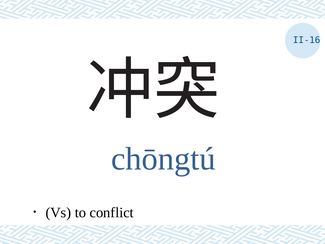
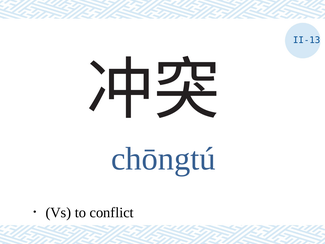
II-16: II-16 -> II-13 (307, 40)
